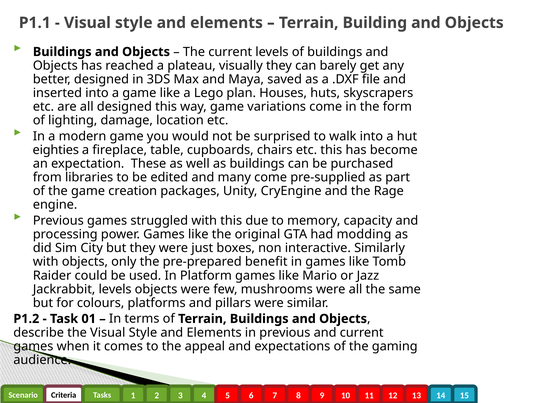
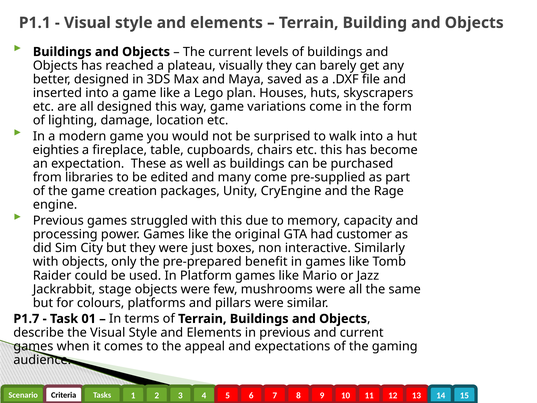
modding: modding -> customer (364, 234)
Jackrabbit levels: levels -> stage (115, 289)
P1.2: P1.2 -> P1.7 (26, 319)
